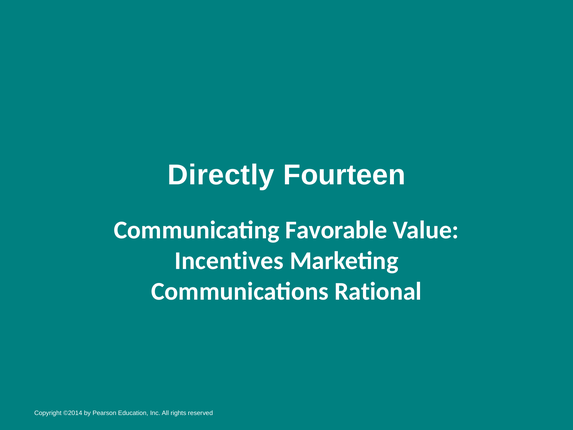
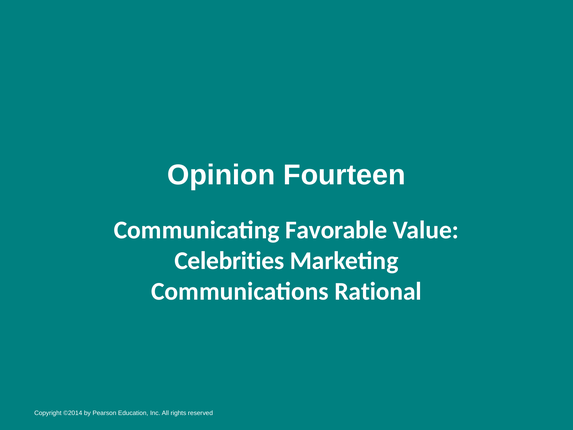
Directly: Directly -> Opinion (221, 175)
Incentives: Incentives -> Celebrities (229, 261)
